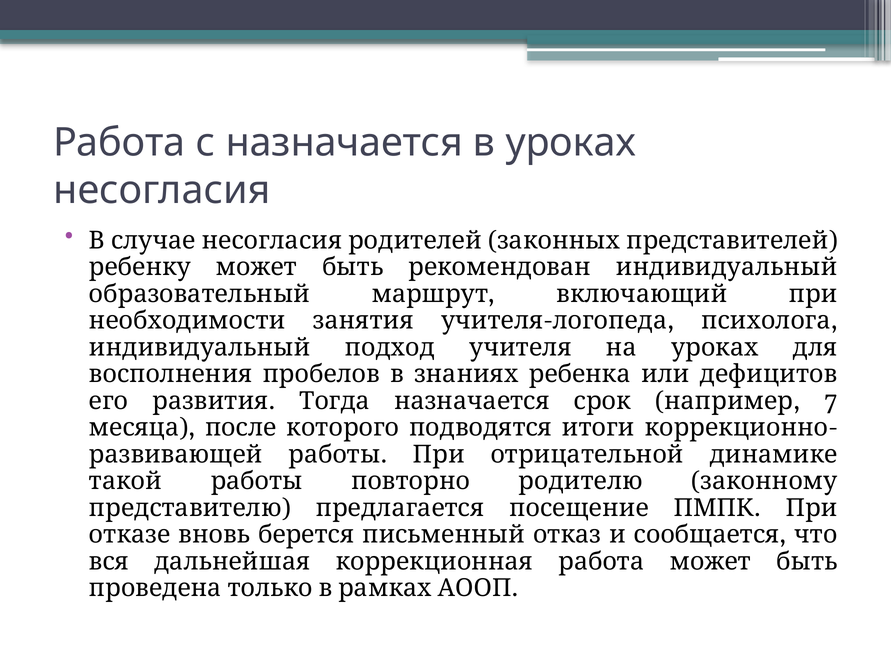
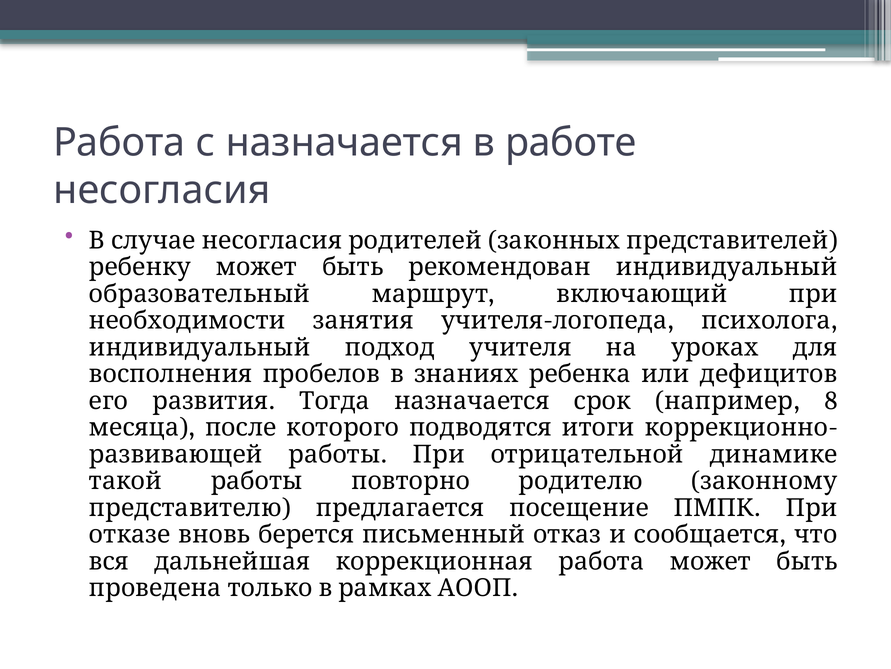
в уроках: уроках -> работе (571, 142)
7: 7 -> 8 (831, 401)
